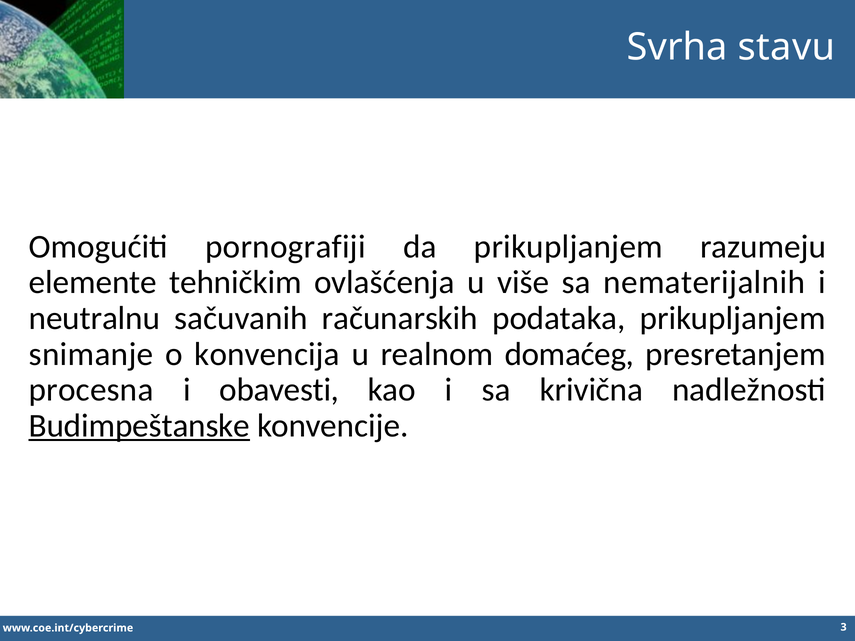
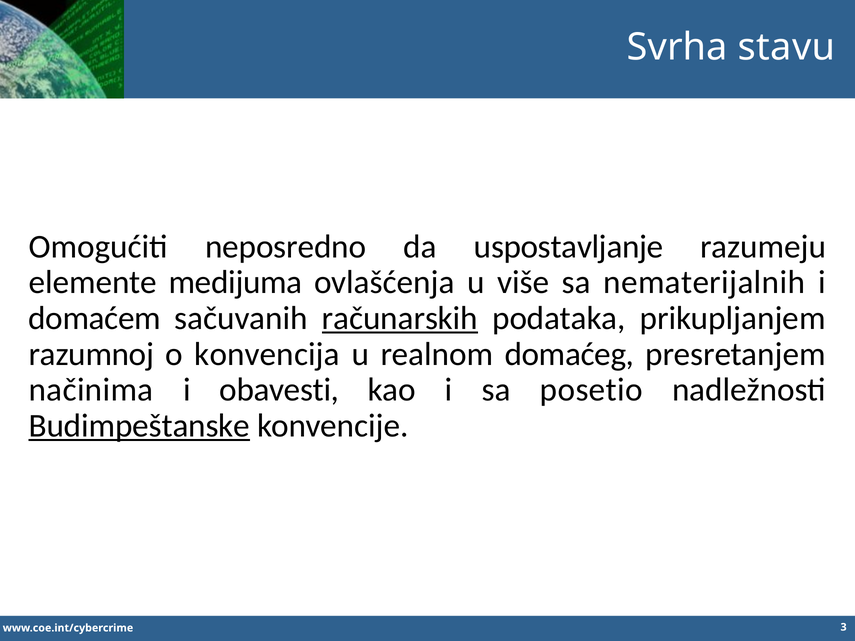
pornografiji: pornografiji -> neposredno (286, 247)
da prikupljanjem: prikupljanjem -> uspostavljanje (569, 247)
tehničkim: tehničkim -> medijuma (236, 283)
neutralnu: neutralnu -> domaćem (95, 318)
računarskih underline: none -> present (400, 318)
snimanje: snimanje -> razumnoj (91, 354)
procesna: procesna -> načinima (91, 390)
krivična: krivična -> posetio (591, 390)
